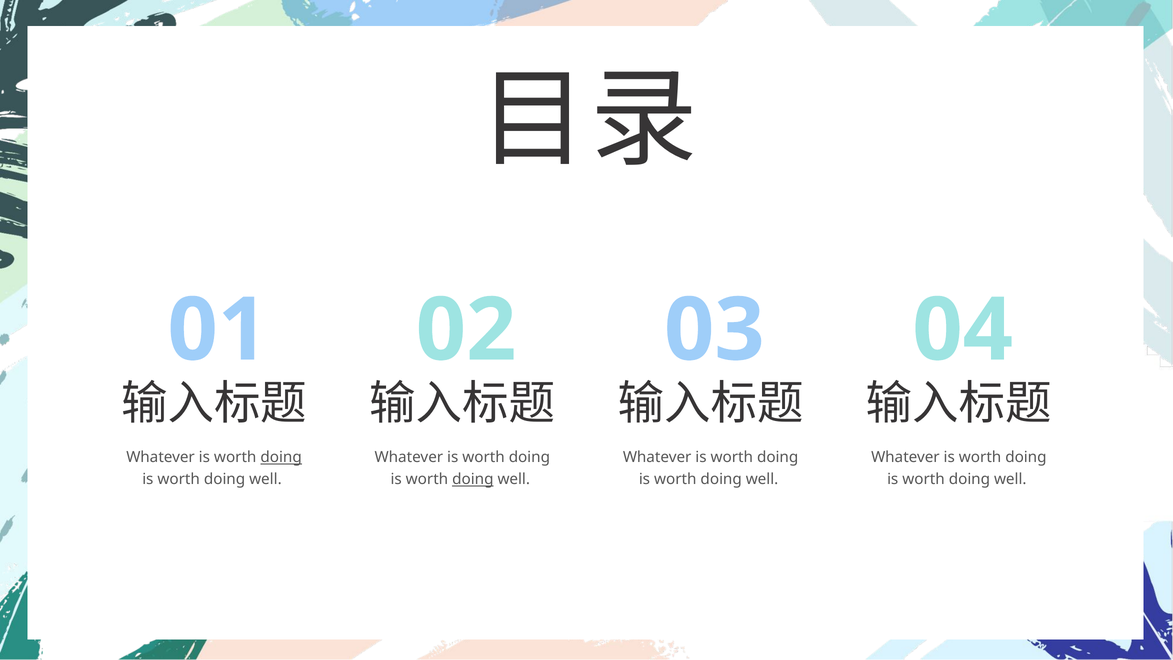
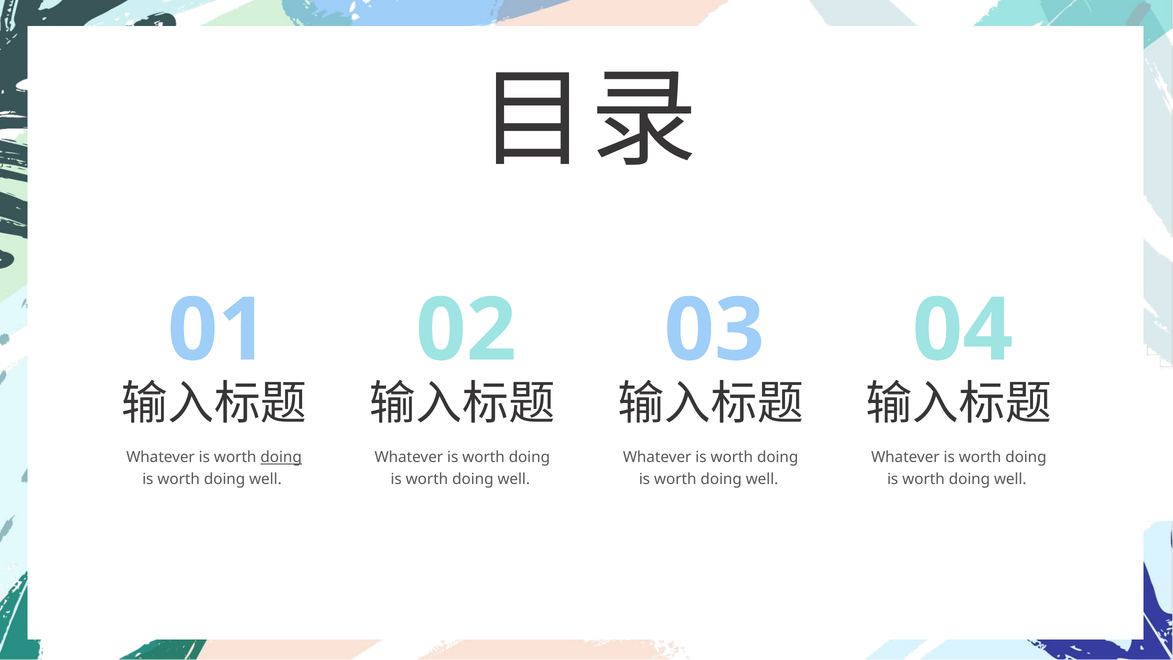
doing underline: present -> none (473, 479)
